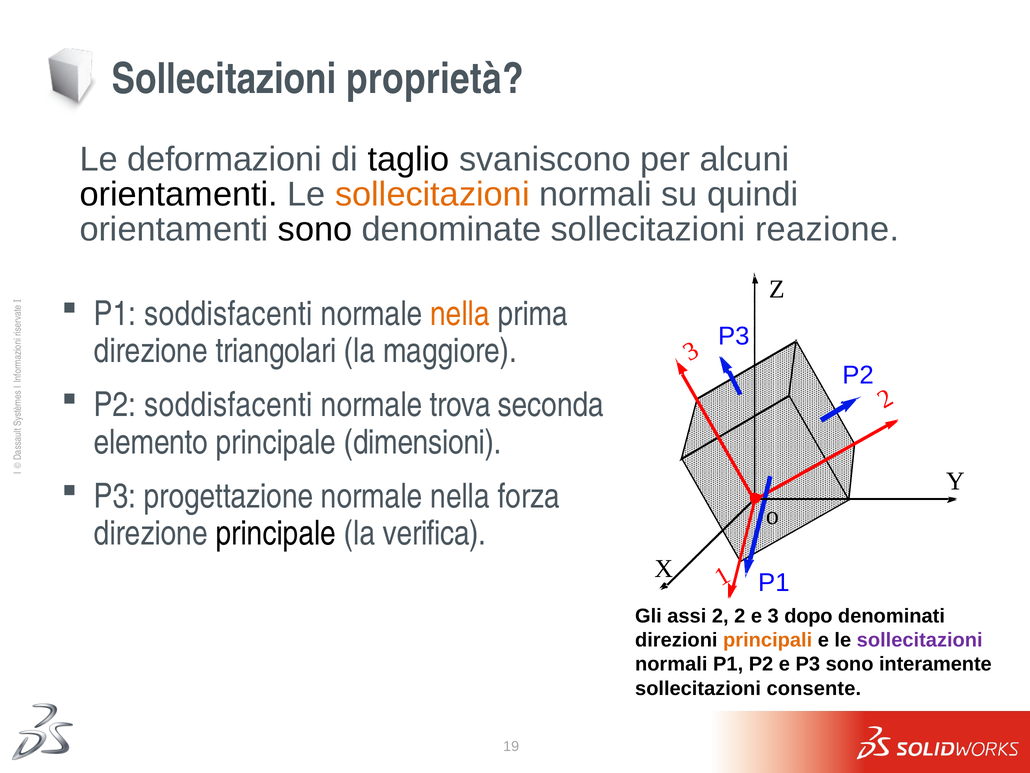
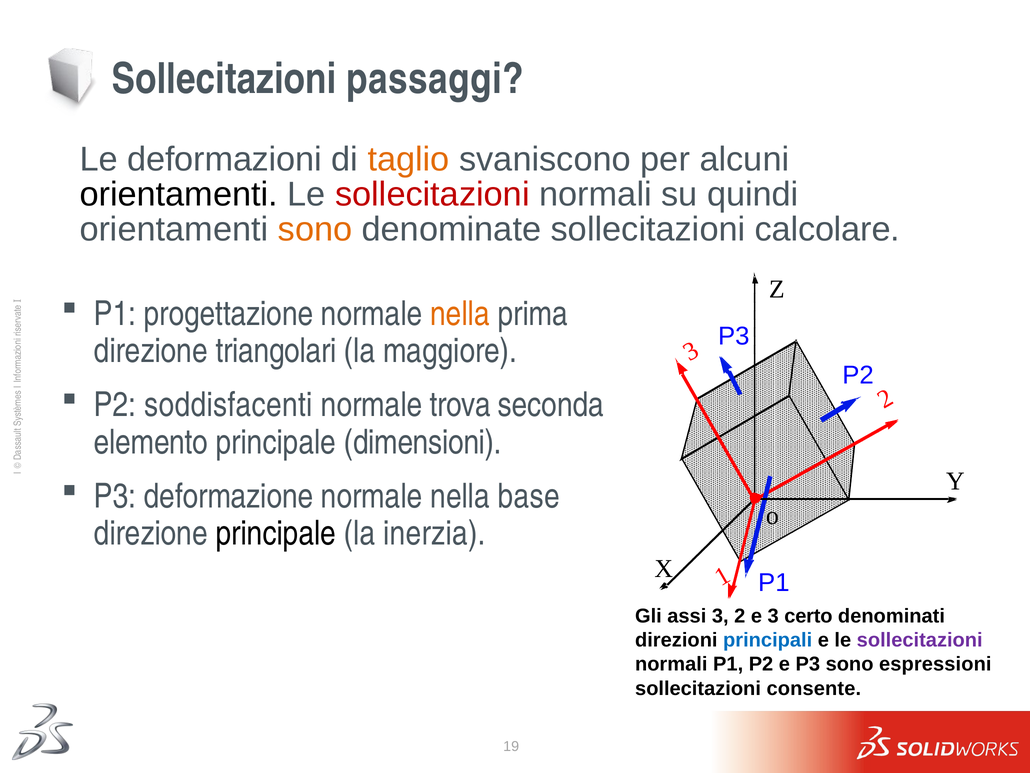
proprietà: proprietà -> passaggi (435, 79)
taglio colour: black -> orange (409, 159)
sollecitazioni colour: orange -> red (432, 194)
sono colour: black -> orange (315, 229)
reazione: reazione -> calcolare (827, 229)
P1 soddisfacenti: soddisfacenti -> progettazione (229, 314)
progettazione: progettazione -> deformazione (229, 496)
forza: forza -> base (529, 496)
verifica: verifica -> inerzia (434, 533)
assi 2: 2 -> 3 (720, 616)
dopo: dopo -> certo (808, 616)
principali colour: orange -> blue (768, 640)
interamente: interamente -> espressioni (935, 664)
